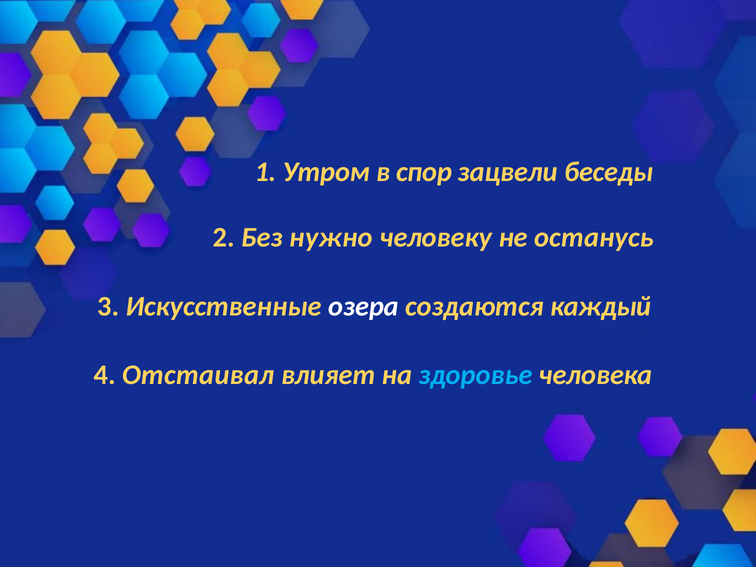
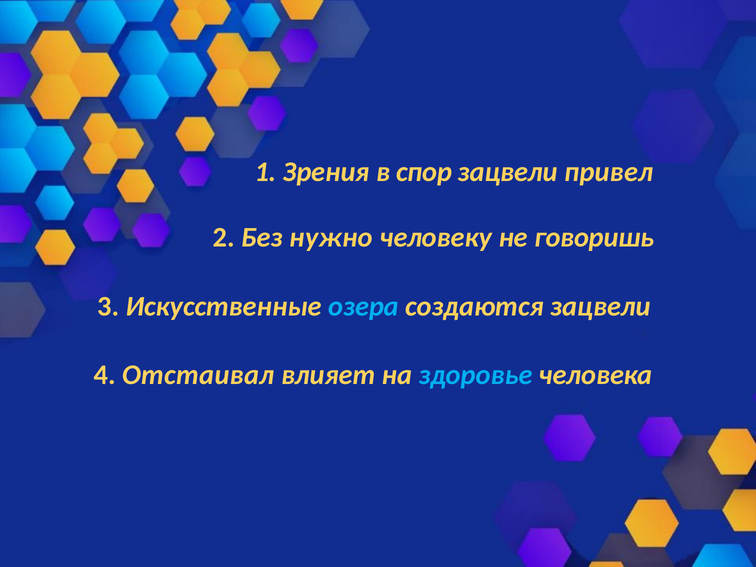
Утром: Утром -> Зрения (326, 172)
беседы: беседы -> привел (609, 172)
останусь: останусь -> говоришь (594, 238)
озера colour: white -> light blue (364, 306)
создаются каждый: каждый -> зацвели (601, 306)
